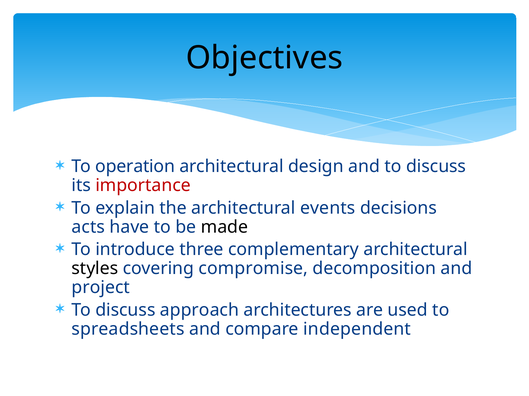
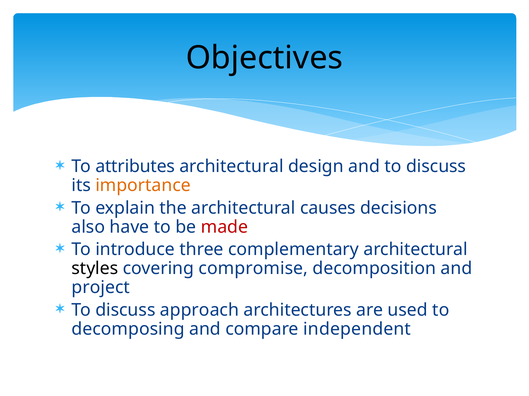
operation: operation -> attributes (135, 167)
importance colour: red -> orange (143, 186)
events: events -> causes (328, 208)
acts: acts -> also (88, 227)
made colour: black -> red (224, 227)
spreadsheets: spreadsheets -> decomposing (128, 330)
